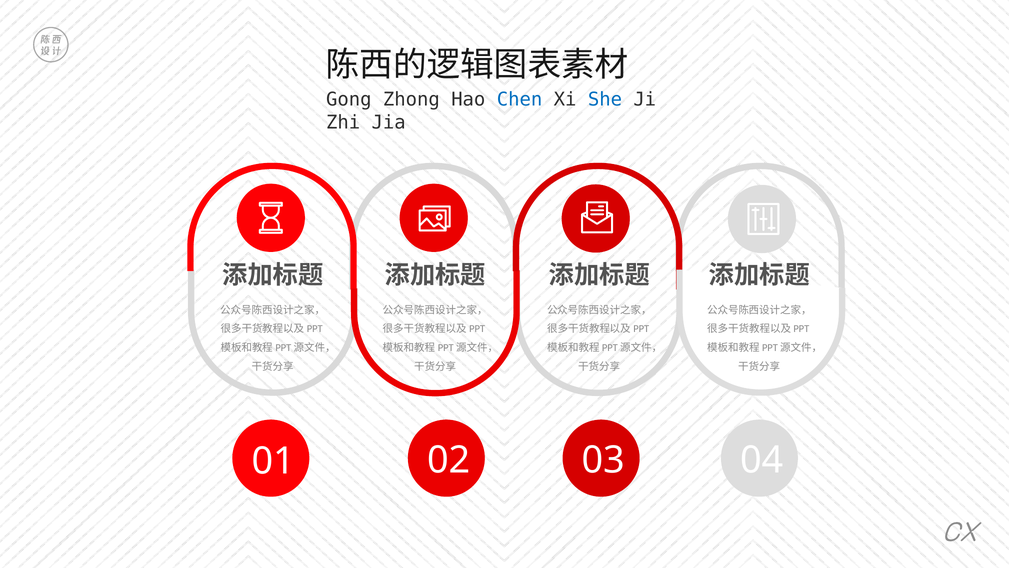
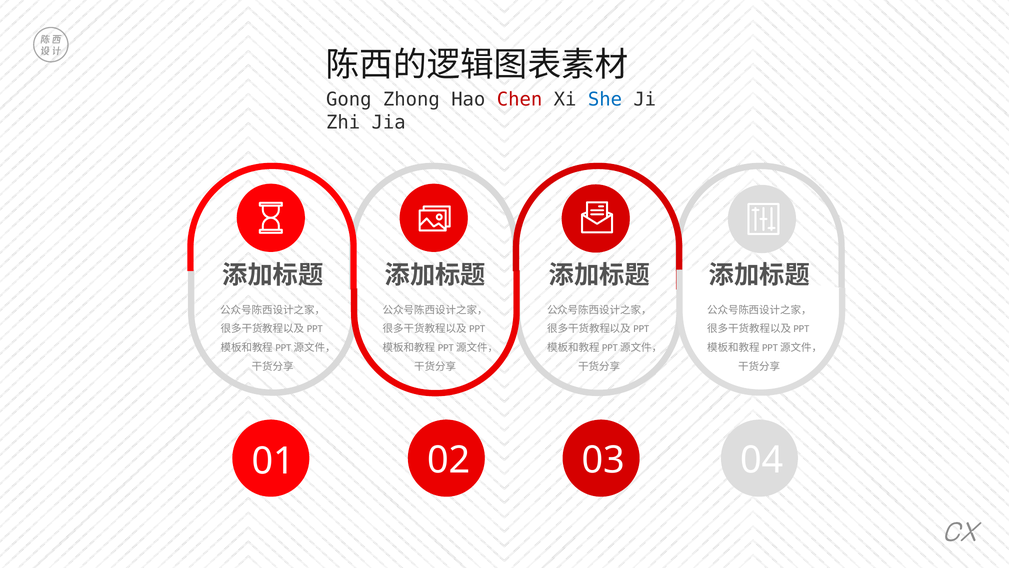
Chen colour: blue -> red (520, 100)
